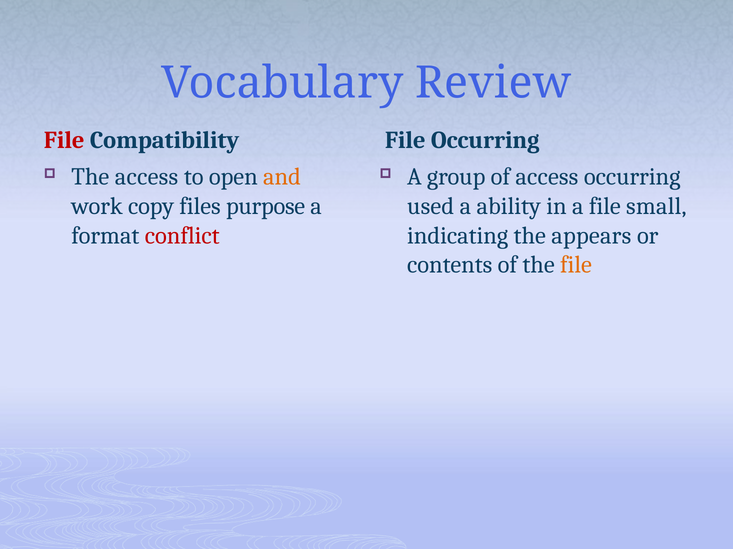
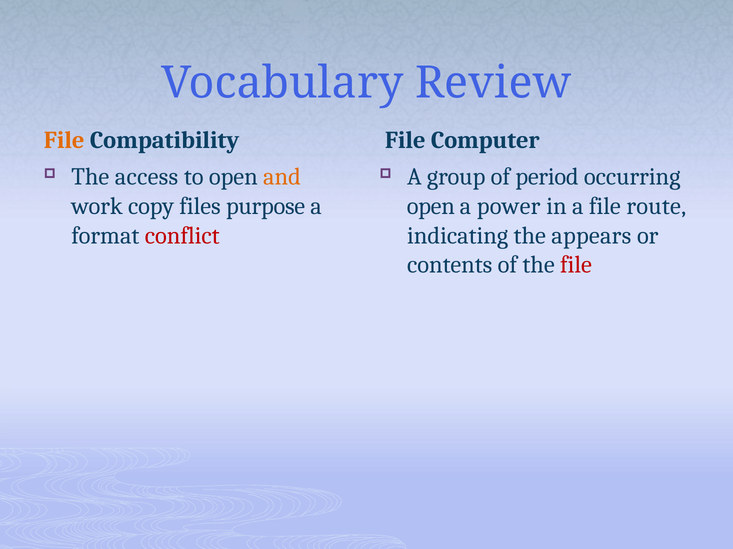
File colour: red -> orange (64, 141)
File Occurring: Occurring -> Computer (485, 141)
of access: access -> period (547, 177)
used: used -> open (431, 206)
ability: ability -> power (509, 206)
small: small -> route (656, 206)
file colour: orange -> red (576, 265)
